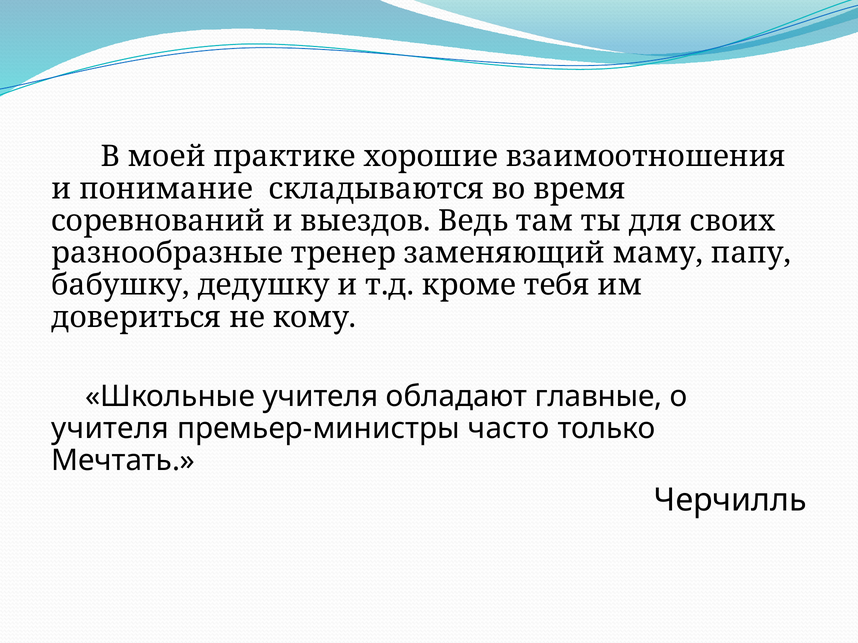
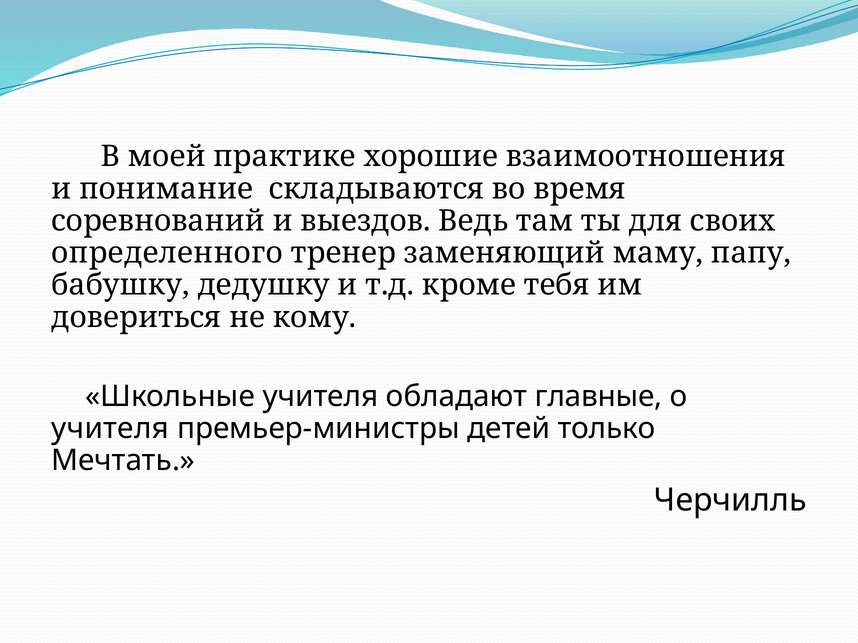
разнообразные: разнообразные -> определенного (167, 253)
часто: часто -> детей (509, 429)
